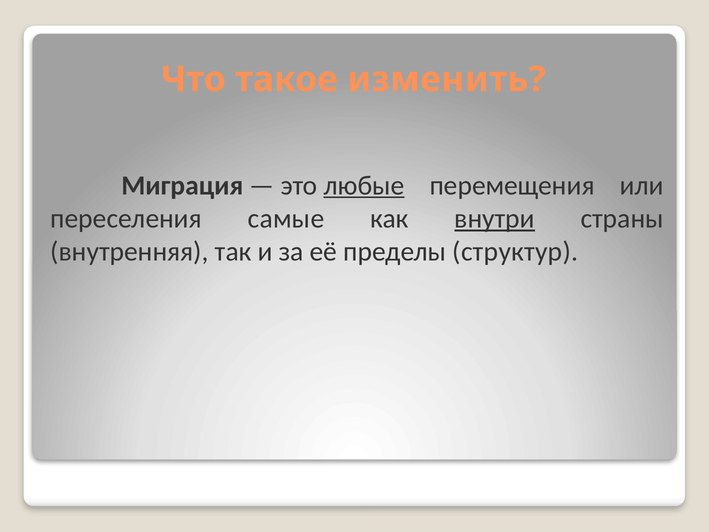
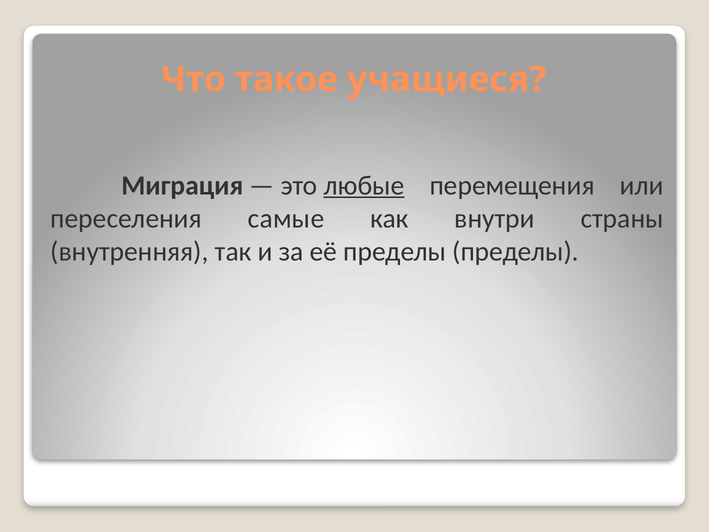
изменить: изменить -> учащиеся (447, 79)
внутри underline: present -> none (495, 218)
пределы структур: структур -> пределы (516, 252)
